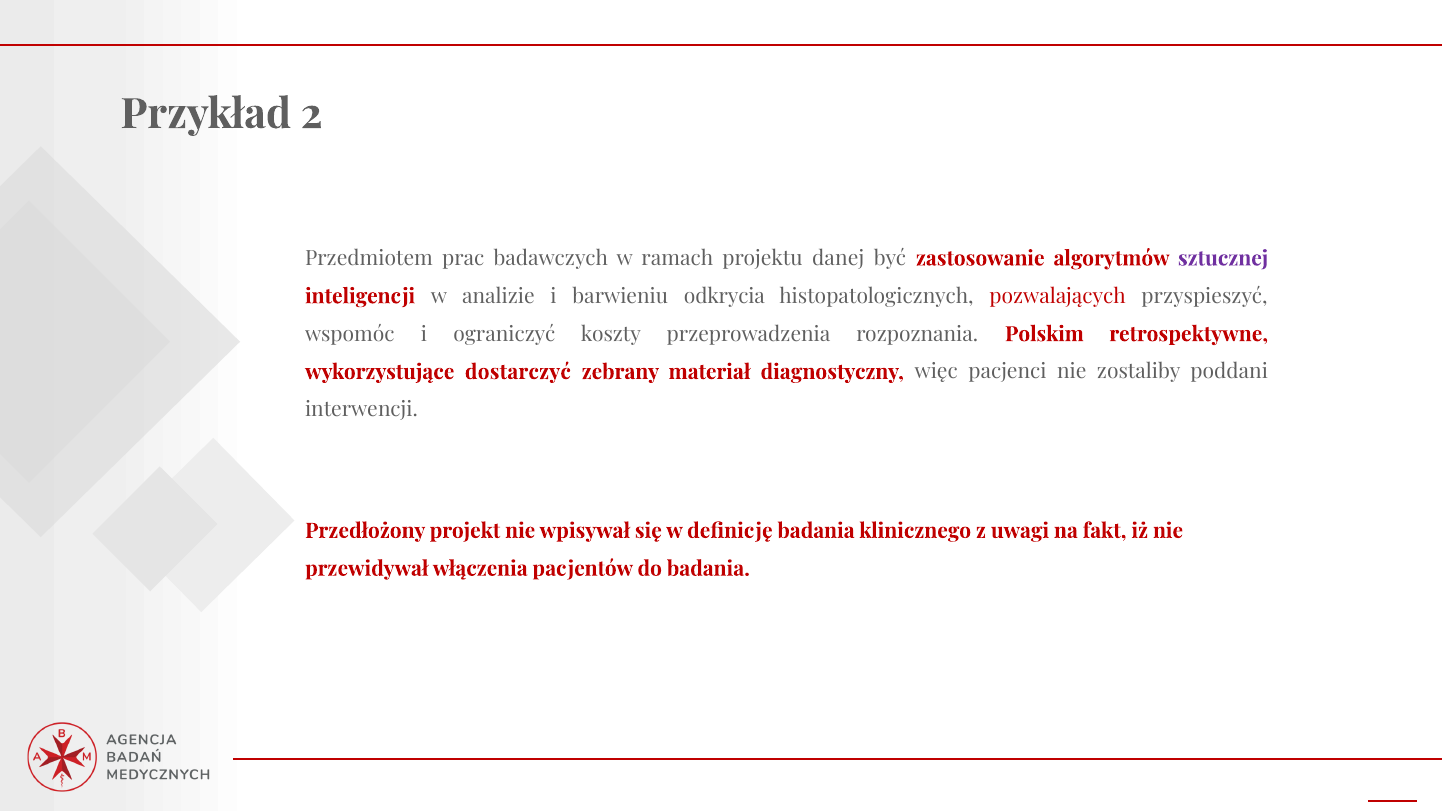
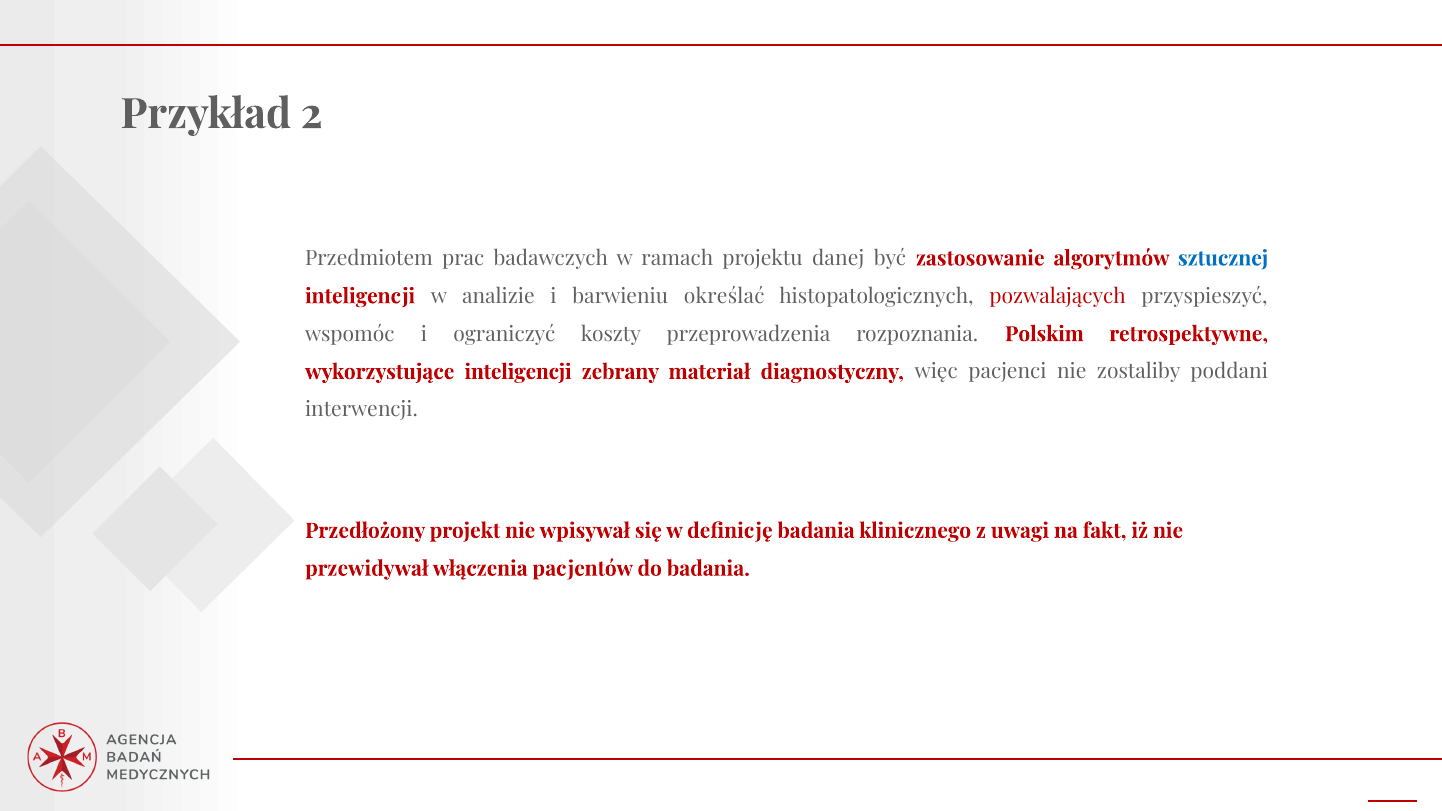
sztucznej colour: purple -> blue (1223, 259)
odkrycia: odkrycia -> określać (724, 296)
wykorzystujące dostarczyć: dostarczyć -> inteligencji (518, 372)
